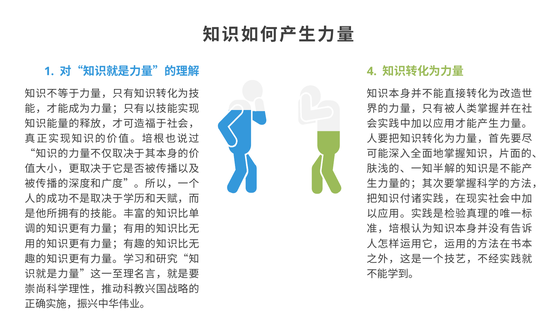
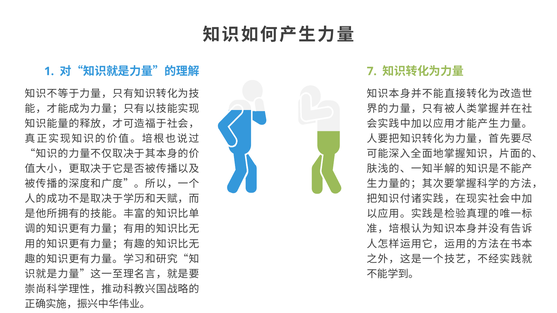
4: 4 -> 7 (372, 71)
